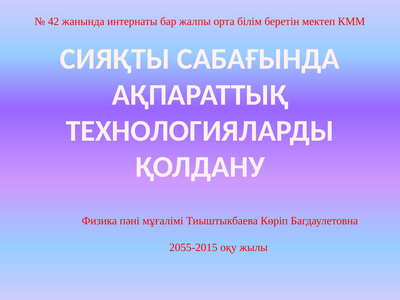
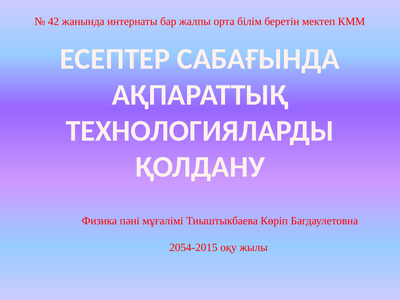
СИЯҚТЫ: СИЯҚТЫ -> ЕСЕПТЕР (115, 59)
2055-2015: 2055-2015 -> 2054-2015 (193, 248)
